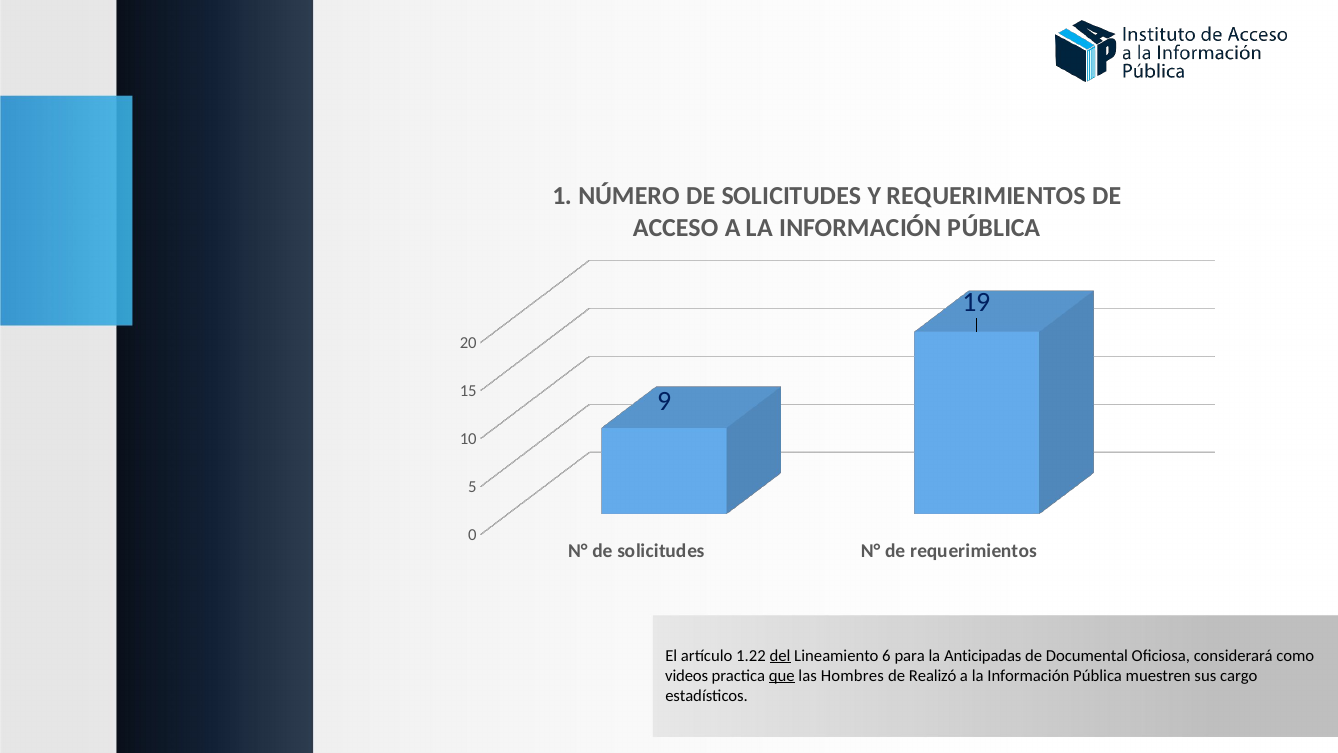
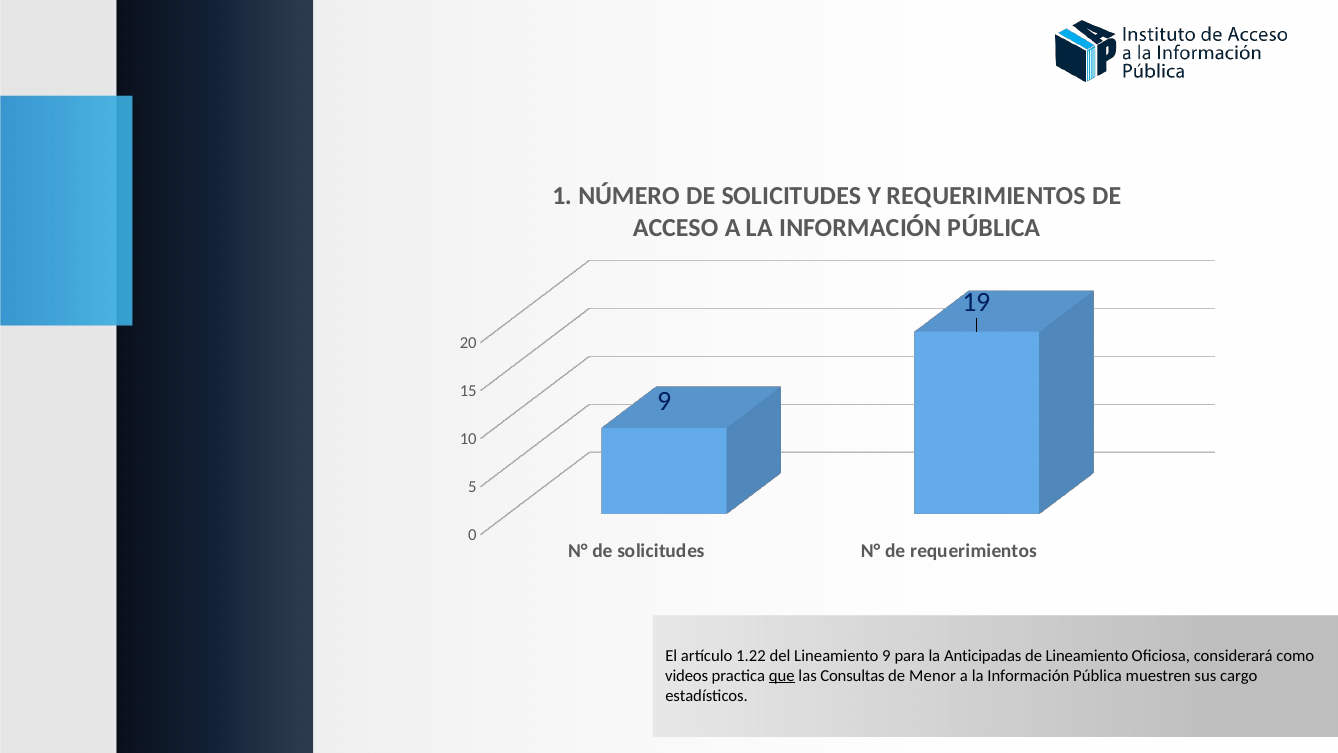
del underline: present -> none (780, 655)
Lineamiento 6: 6 -> 9 (886, 655)
de Documental: Documental -> Lineamiento (1087, 655)
Hombres: Hombres -> Consultas (853, 675)
Realizó: Realizó -> Menor (933, 675)
